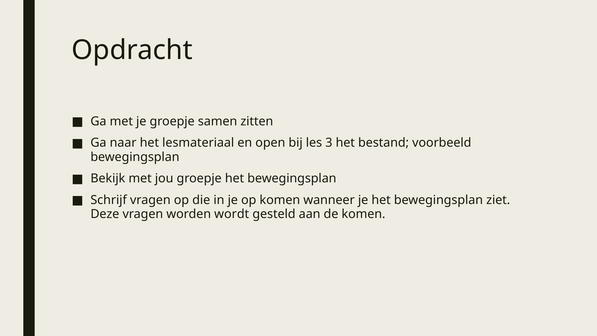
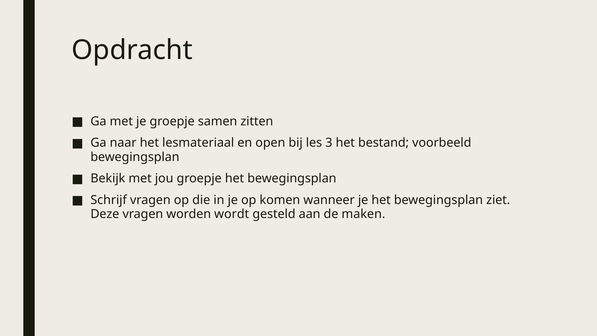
de komen: komen -> maken (363, 214)
